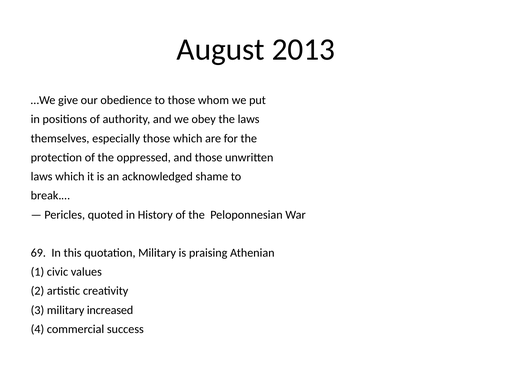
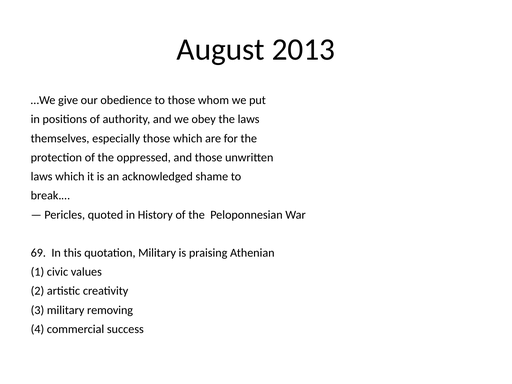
increased: increased -> removing (110, 310)
